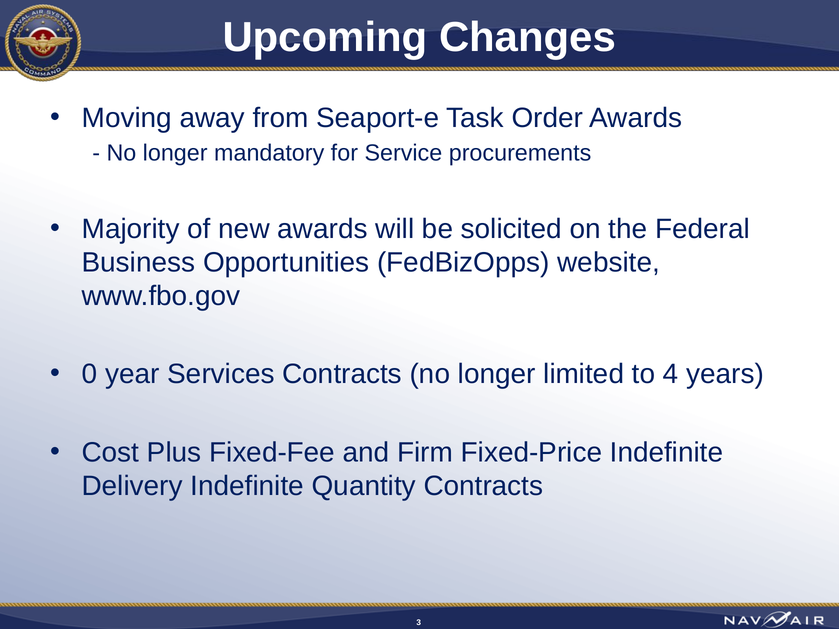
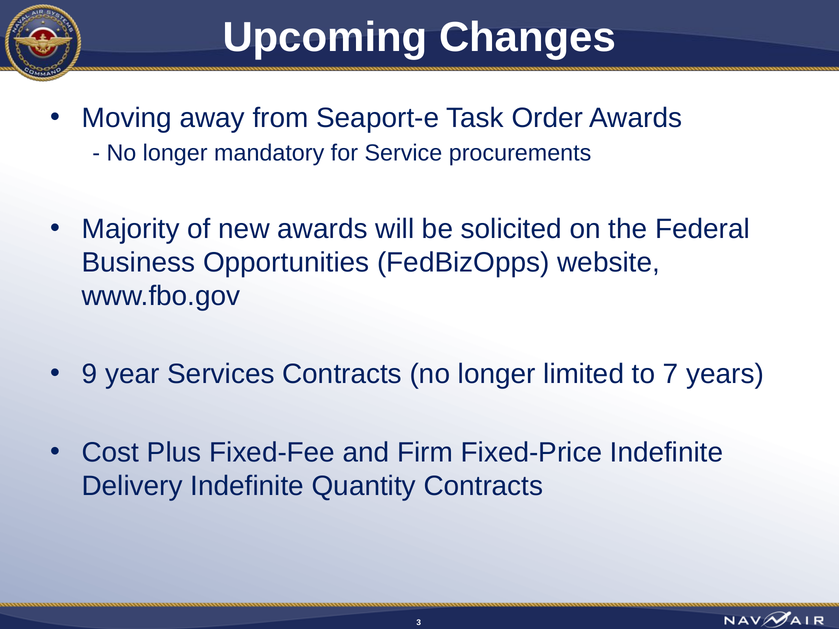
0: 0 -> 9 (90, 374)
4: 4 -> 7 (671, 374)
